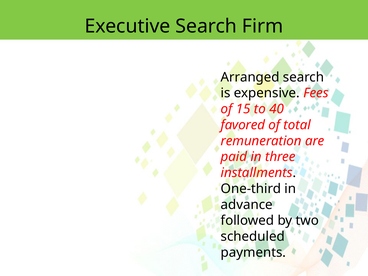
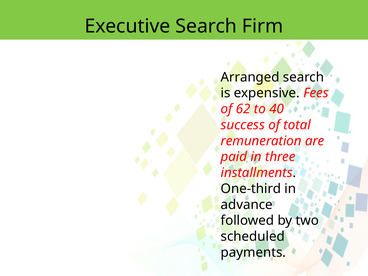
15: 15 -> 62 (243, 109)
favored: favored -> success (243, 125)
